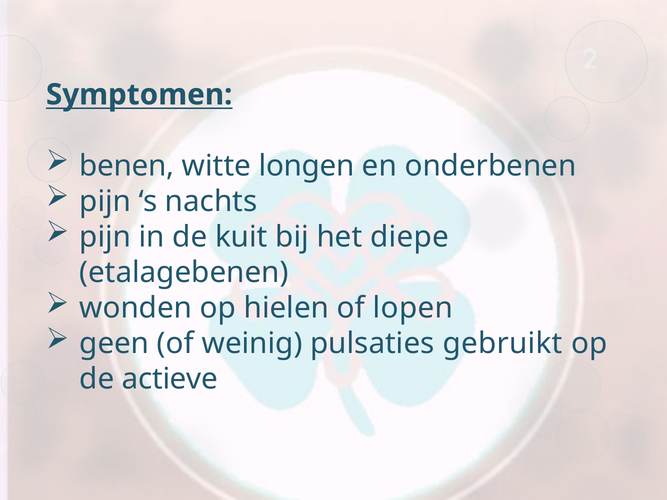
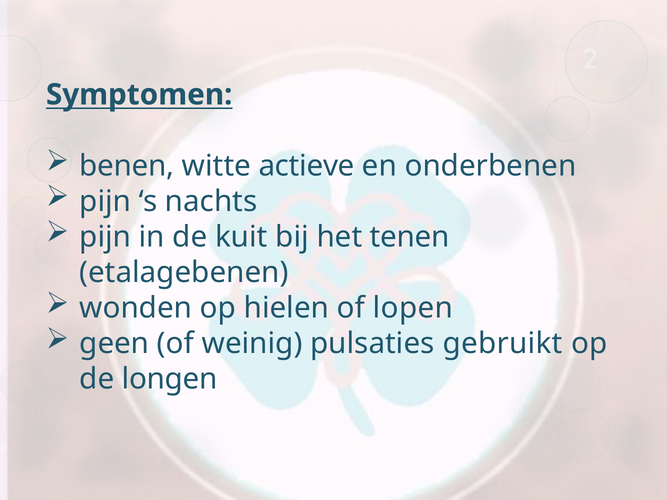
longen: longen -> actieve (307, 166)
diepe: diepe -> tenen (410, 237)
actieve: actieve -> longen (170, 379)
